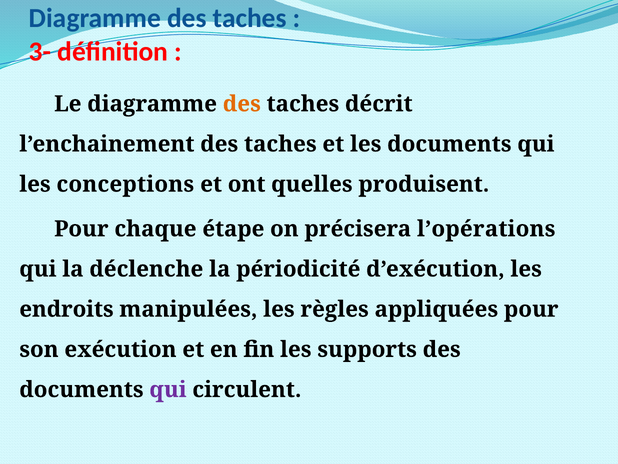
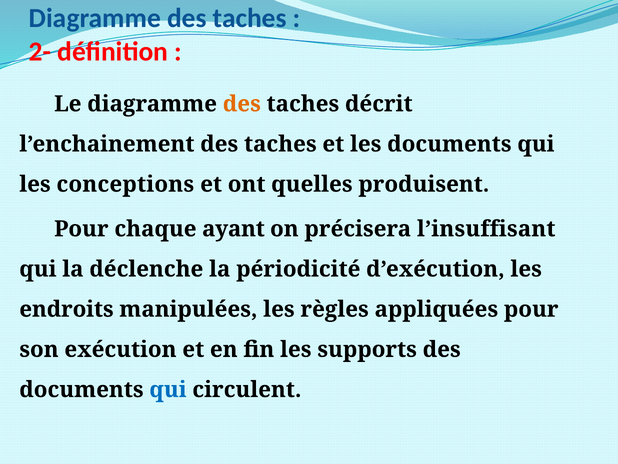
3-: 3- -> 2- (40, 52)
étape: étape -> ayant (233, 229)
l’opérations: l’opérations -> l’insuffisant (486, 229)
qui colour: purple -> blue (168, 389)
